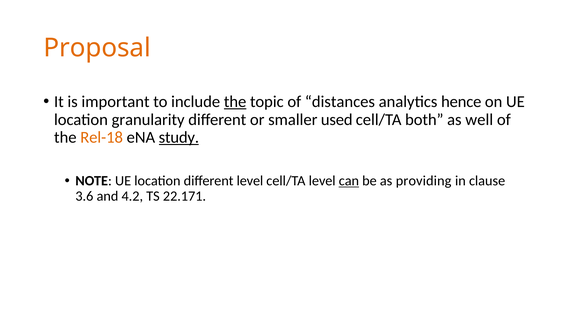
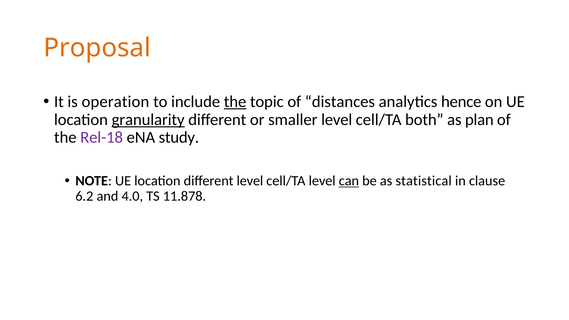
important: important -> operation (115, 102)
granularity underline: none -> present (148, 120)
smaller used: used -> level (337, 120)
well: well -> plan (479, 120)
Rel-18 colour: orange -> purple (102, 137)
study underline: present -> none (179, 137)
providing: providing -> statistical (424, 181)
3.6: 3.6 -> 6.2 (84, 196)
4.2: 4.2 -> 4.0 (132, 196)
22.171: 22.171 -> 11.878 (184, 196)
